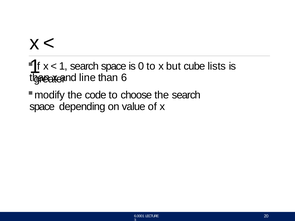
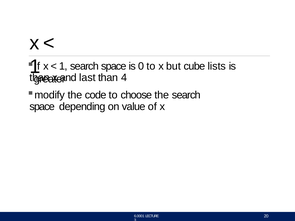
line: line -> last (87, 78)
6: 6 -> 4 (124, 78)
